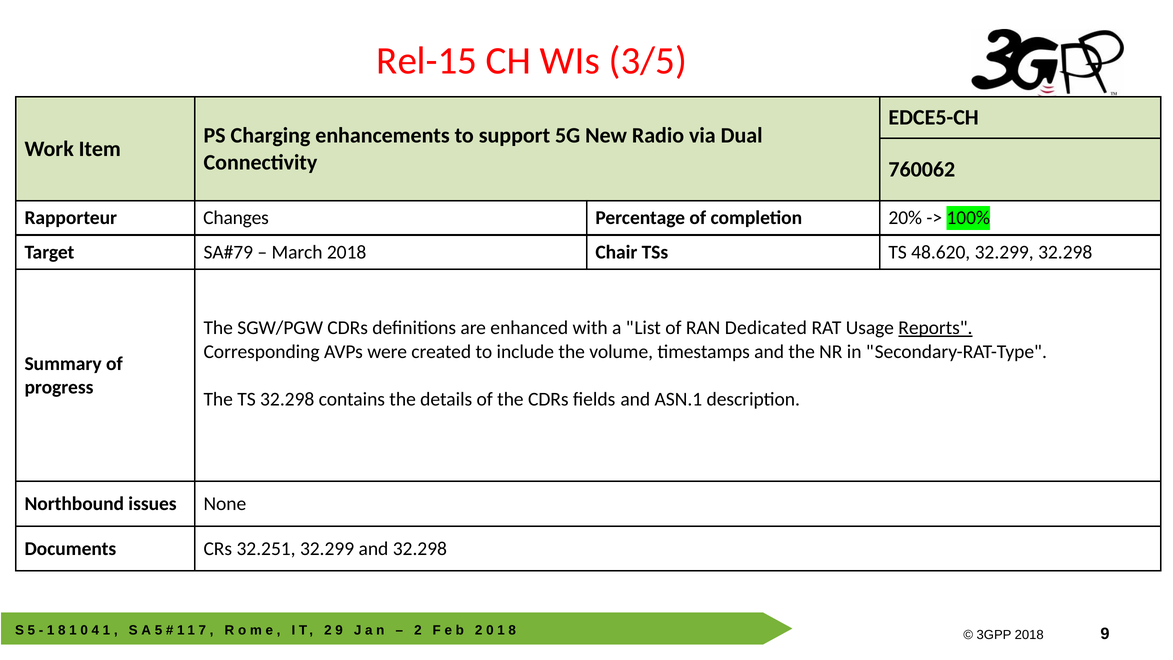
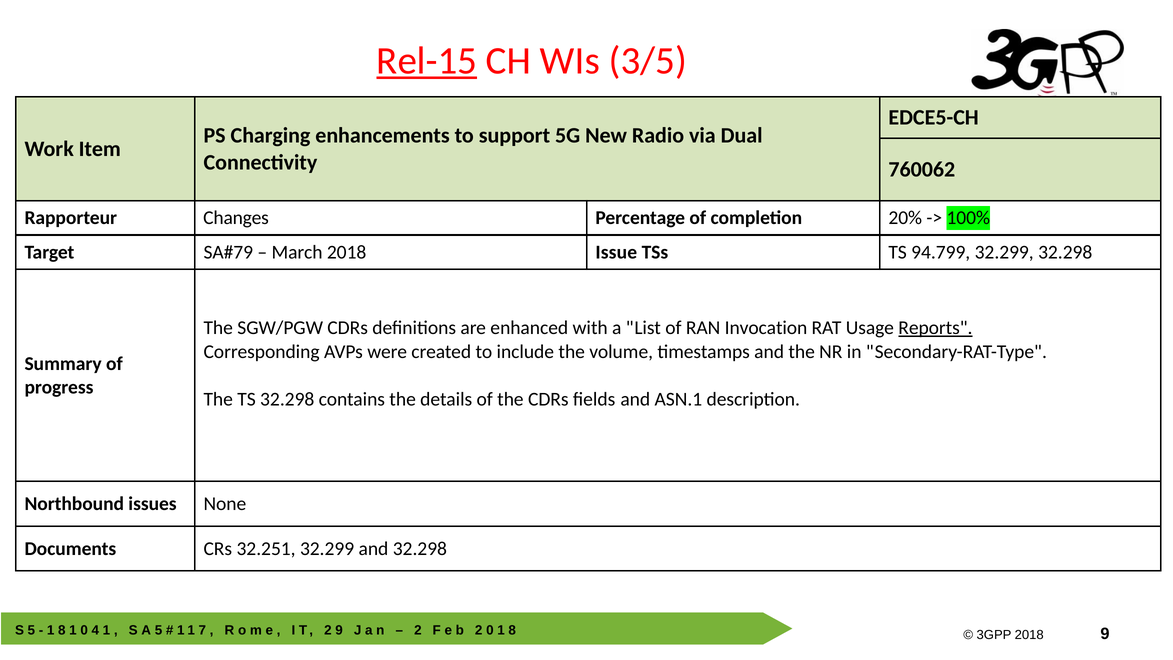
Rel-15 underline: none -> present (427, 61)
Chair: Chair -> Issue (616, 252)
48.620: 48.620 -> 94.799 (941, 252)
Dedicated: Dedicated -> Invocation (766, 328)
